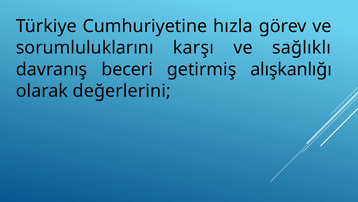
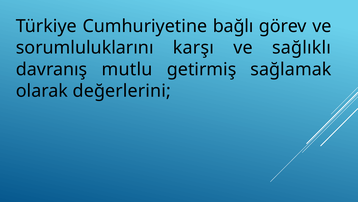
hızla: hızla -> bağlı (233, 26)
beceri: beceri -> mutlu (127, 69)
alışkanlığı: alışkanlığı -> sağlamak (291, 69)
